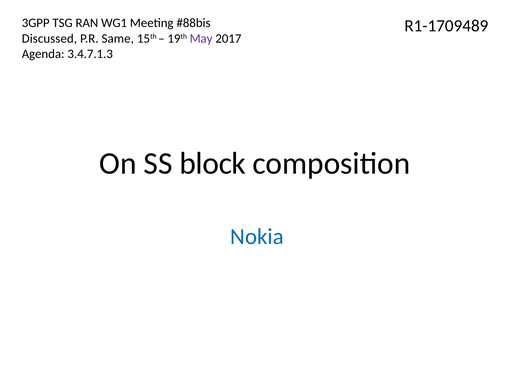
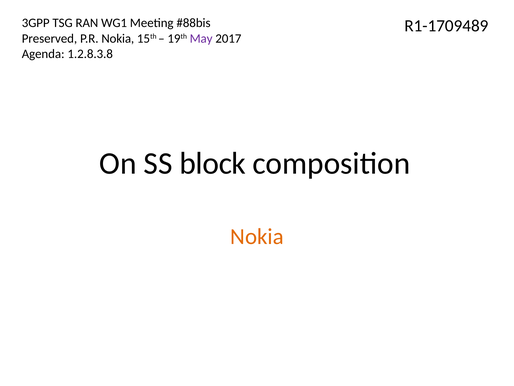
Discussed: Discussed -> Preserved (49, 38)
P.R Same: Same -> Nokia (118, 38)
3.4.7.1.3: 3.4.7.1.3 -> 1.2.8.3.8 (90, 54)
Nokia colour: blue -> orange (257, 236)
